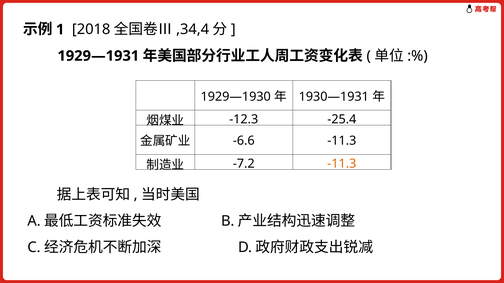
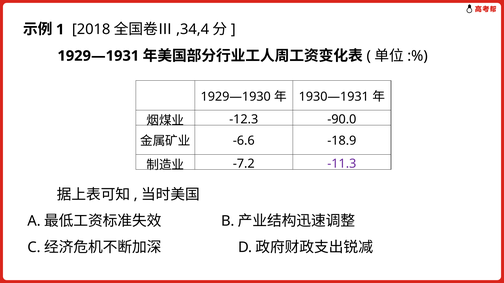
-25.4: -25.4 -> -90.0 (342, 120)
-6.6 -11.3: -11.3 -> -18.9 (342, 141)
-11.3 colour: orange -> purple (342, 164)
